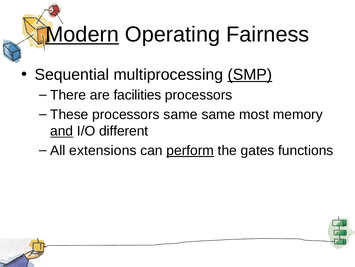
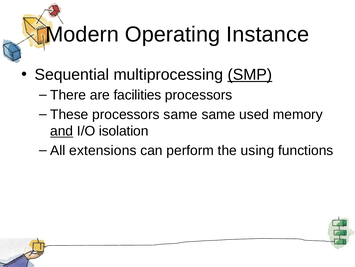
Modern underline: present -> none (82, 34)
Fairness: Fairness -> Instance (268, 34)
most: most -> used (254, 114)
different: different -> isolation (124, 131)
perform underline: present -> none (190, 150)
gates: gates -> using (257, 150)
